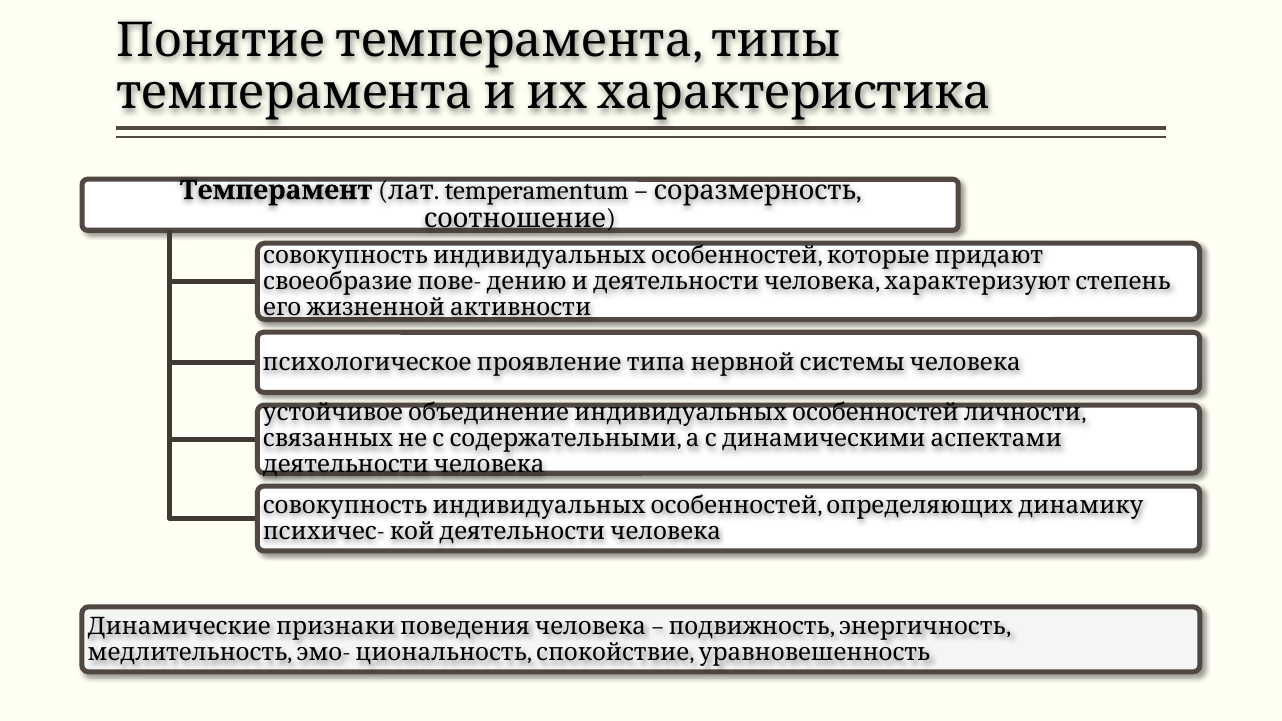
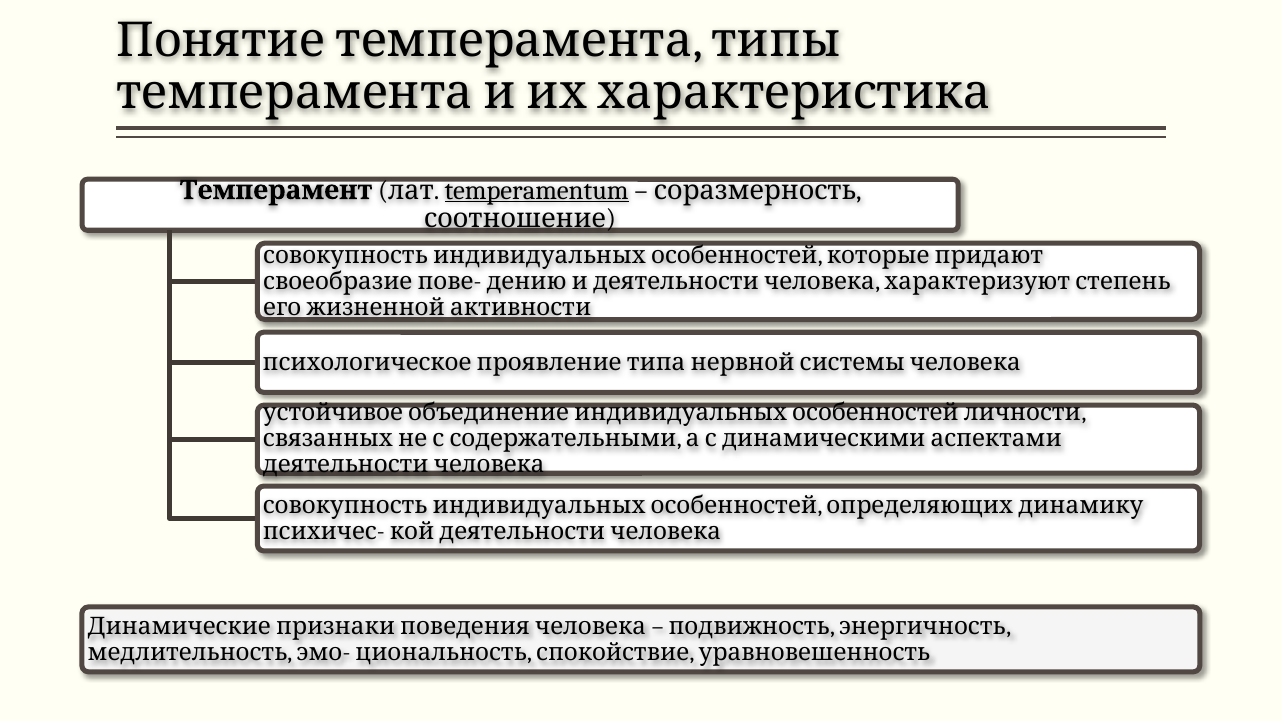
temperamentum underline: none -> present (537, 190)
